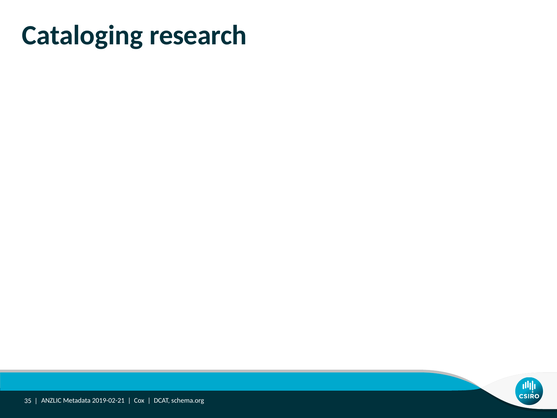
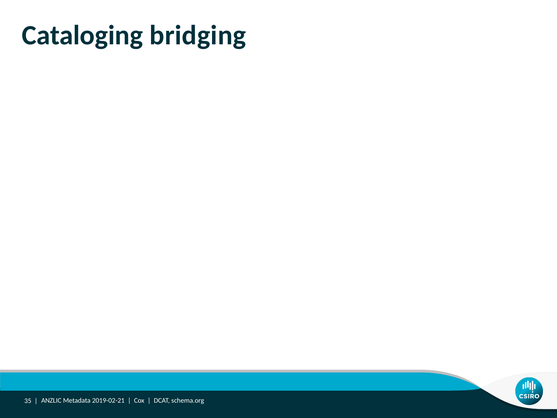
research: research -> bridging (198, 35)
